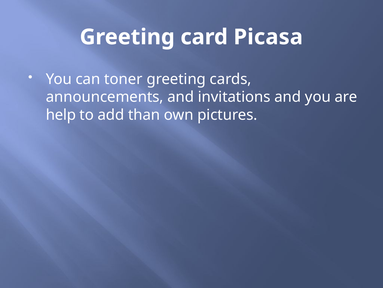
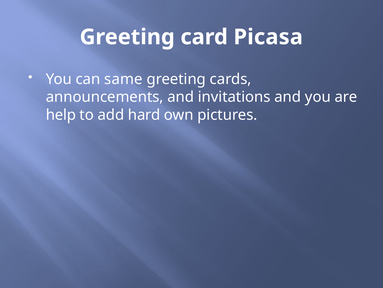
toner: toner -> same (123, 79)
than: than -> hard (144, 115)
